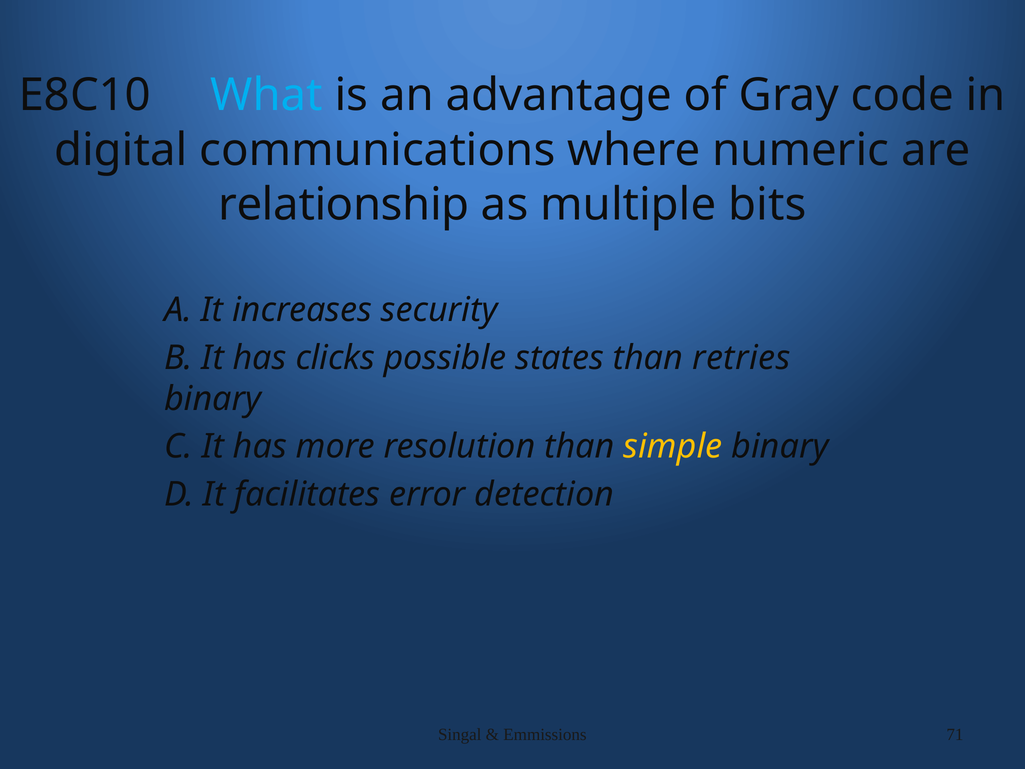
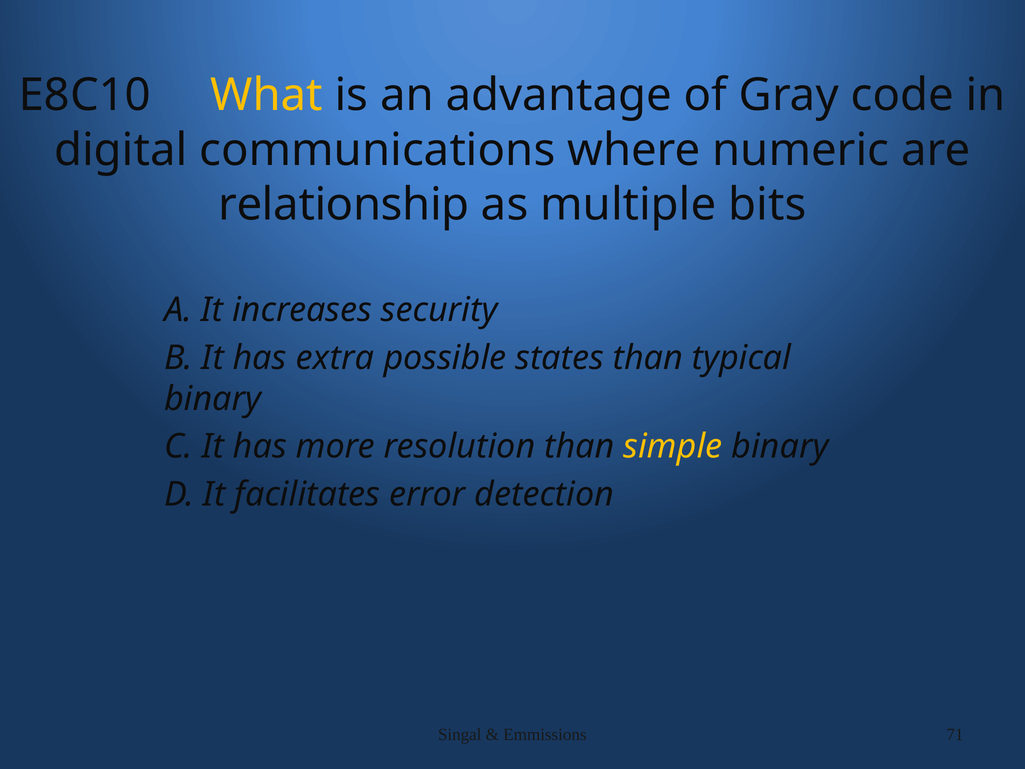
What colour: light blue -> yellow (266, 95)
clicks: clicks -> extra (335, 358)
retries: retries -> typical (741, 358)
